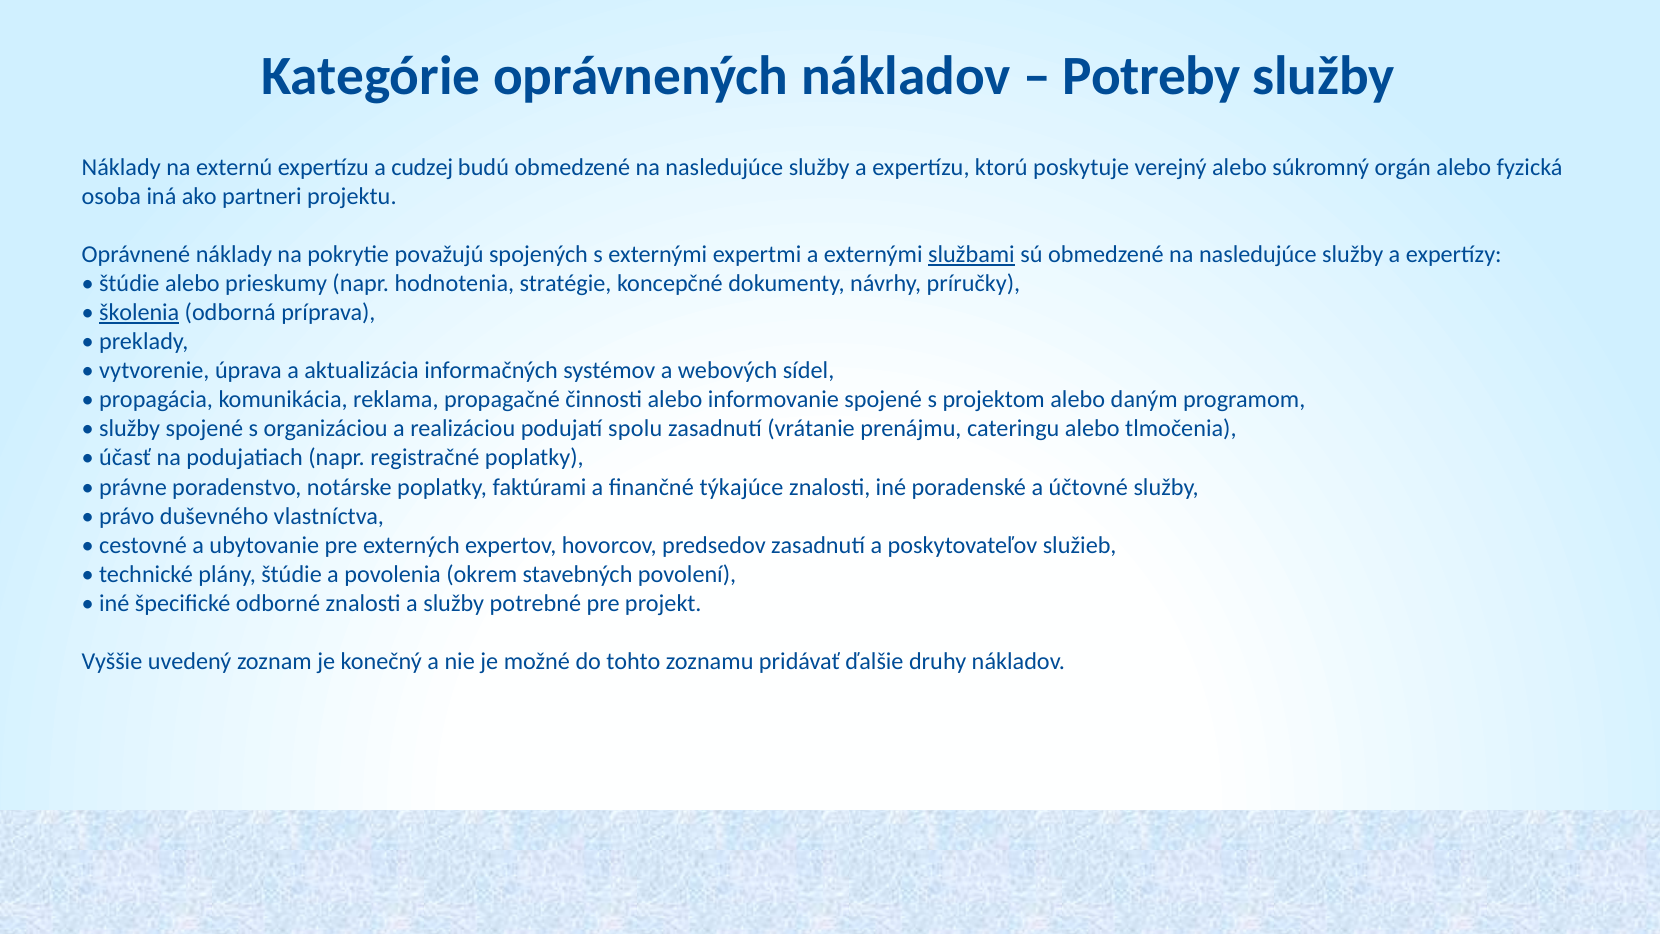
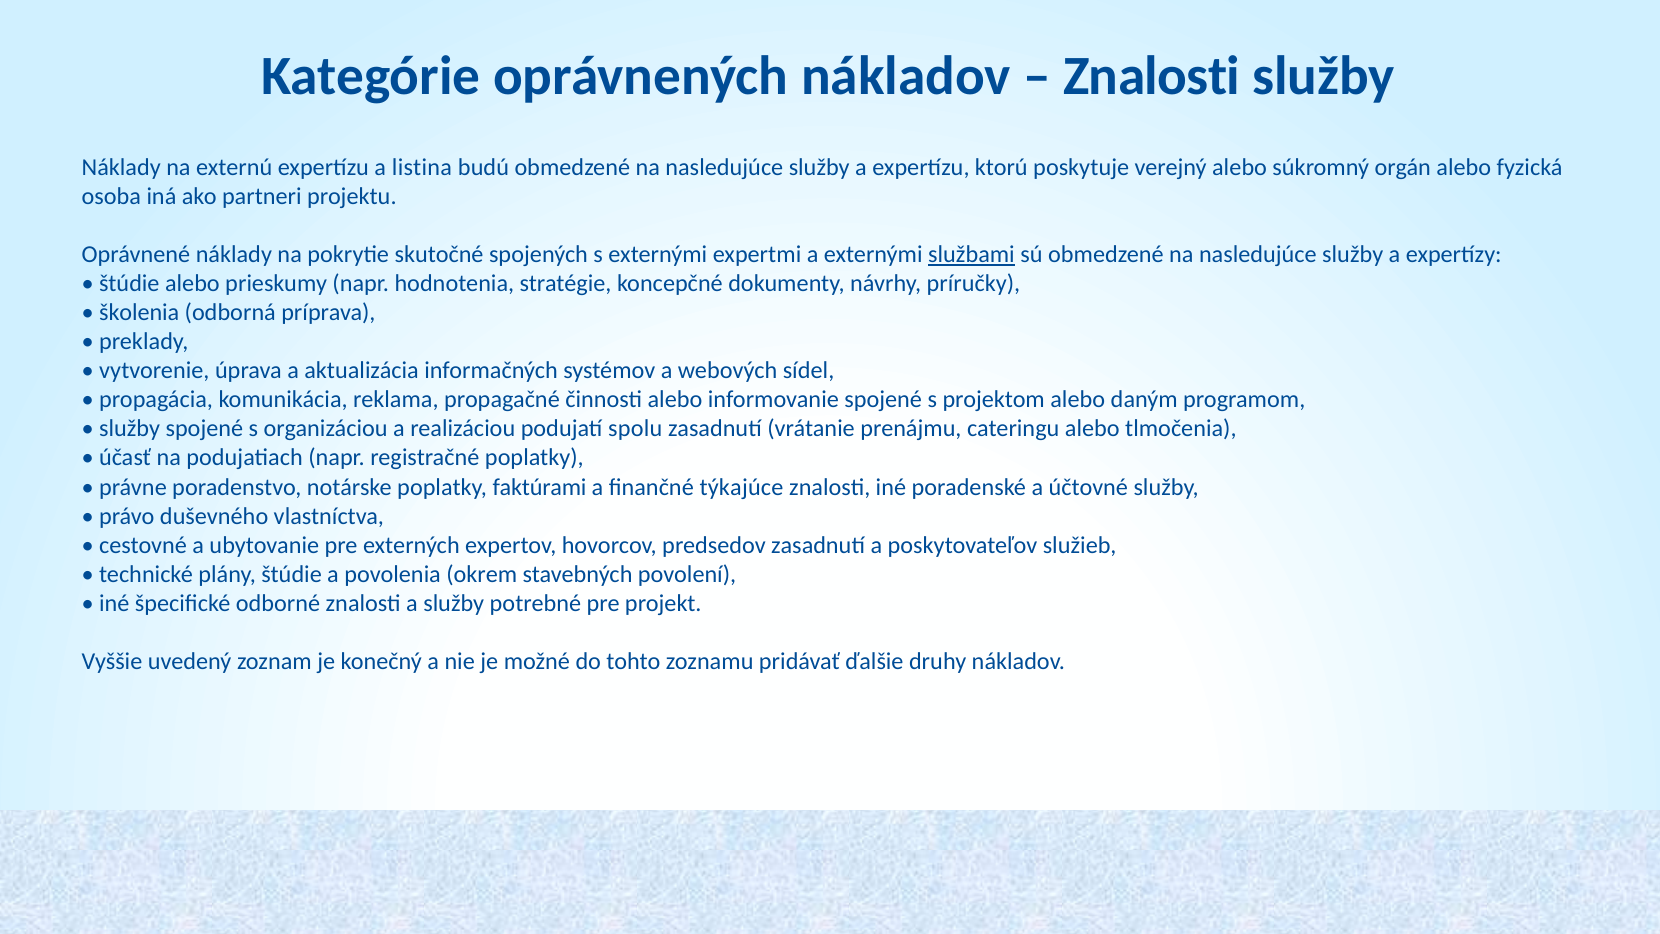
Potreby: Potreby -> Znalosti (1152, 76)
cudzej: cudzej -> listina (422, 167)
považujú: považujú -> skutočné (439, 254)
školenia underline: present -> none (139, 313)
